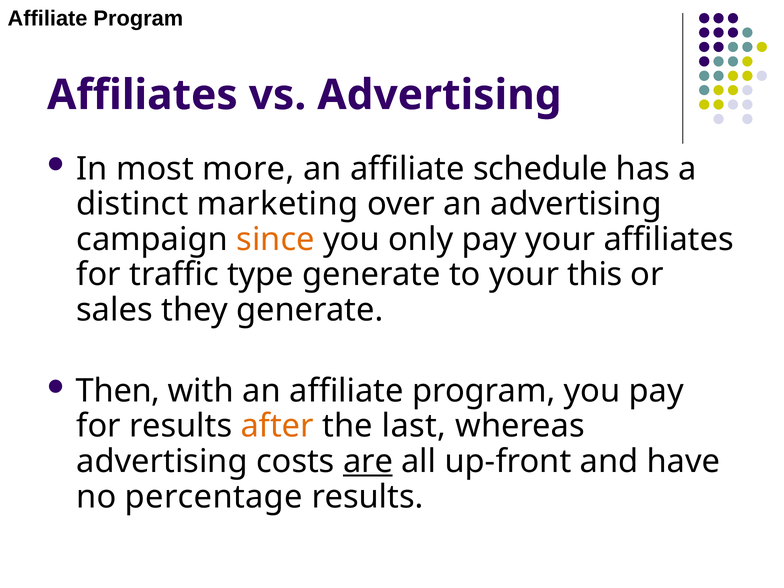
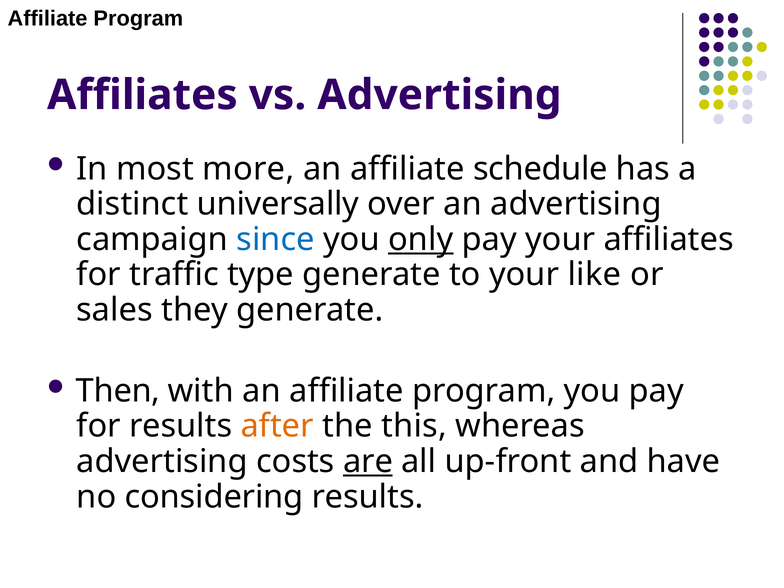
marketing: marketing -> universally (278, 204)
since colour: orange -> blue (276, 239)
only underline: none -> present (421, 239)
this: this -> like (595, 275)
last: last -> this (414, 426)
percentage: percentage -> considering (214, 497)
